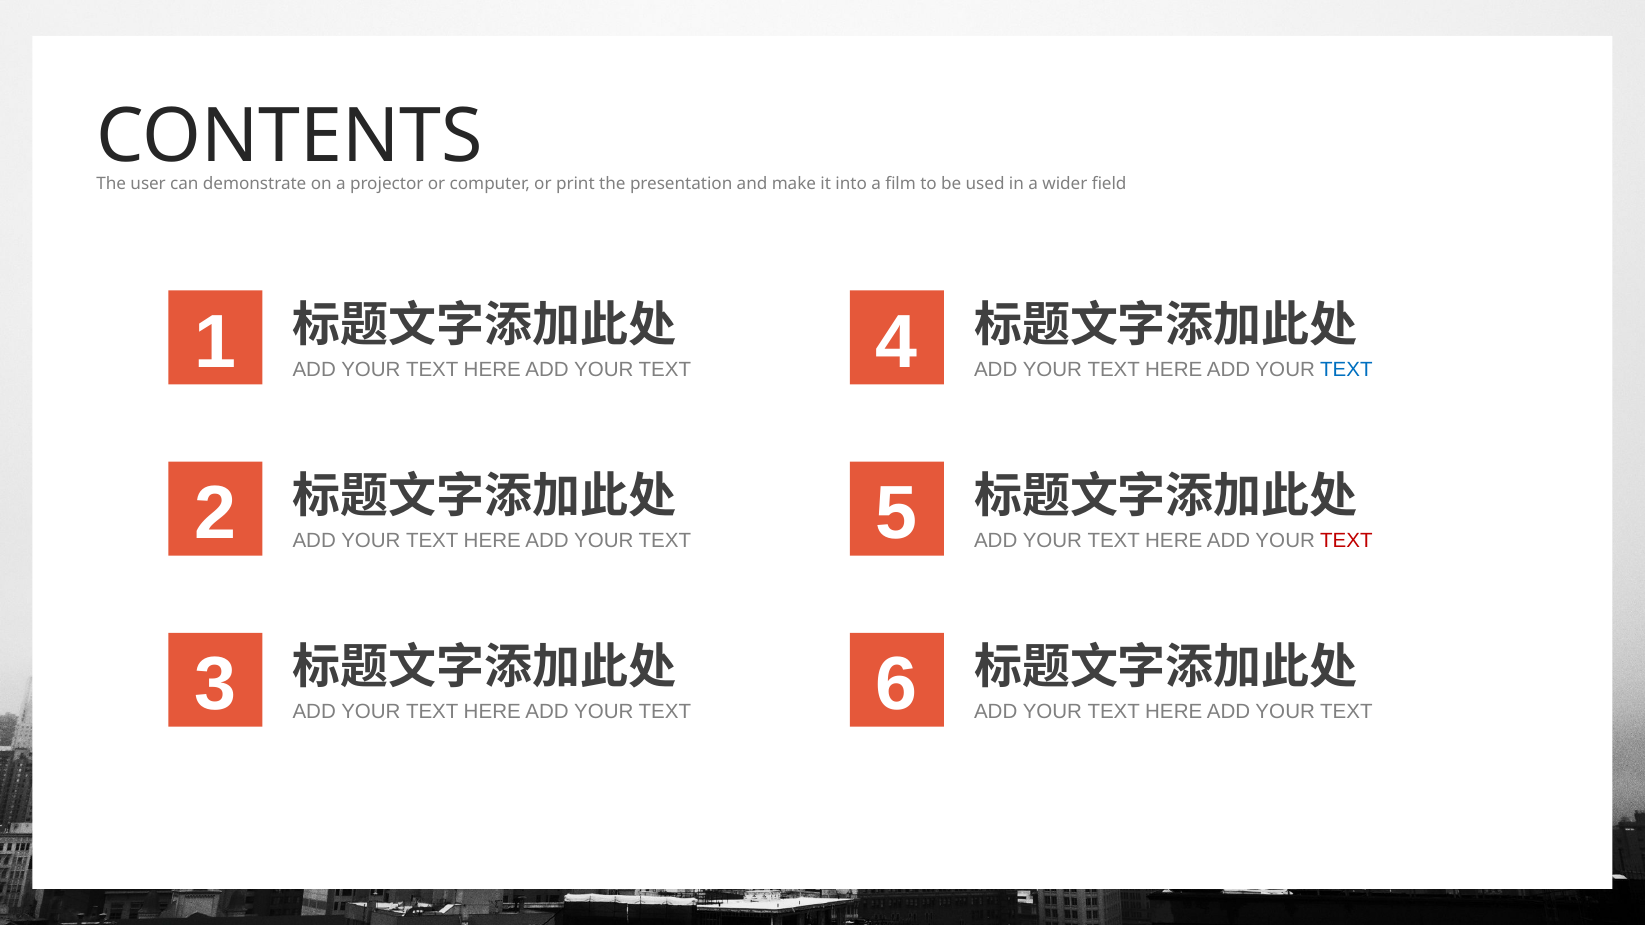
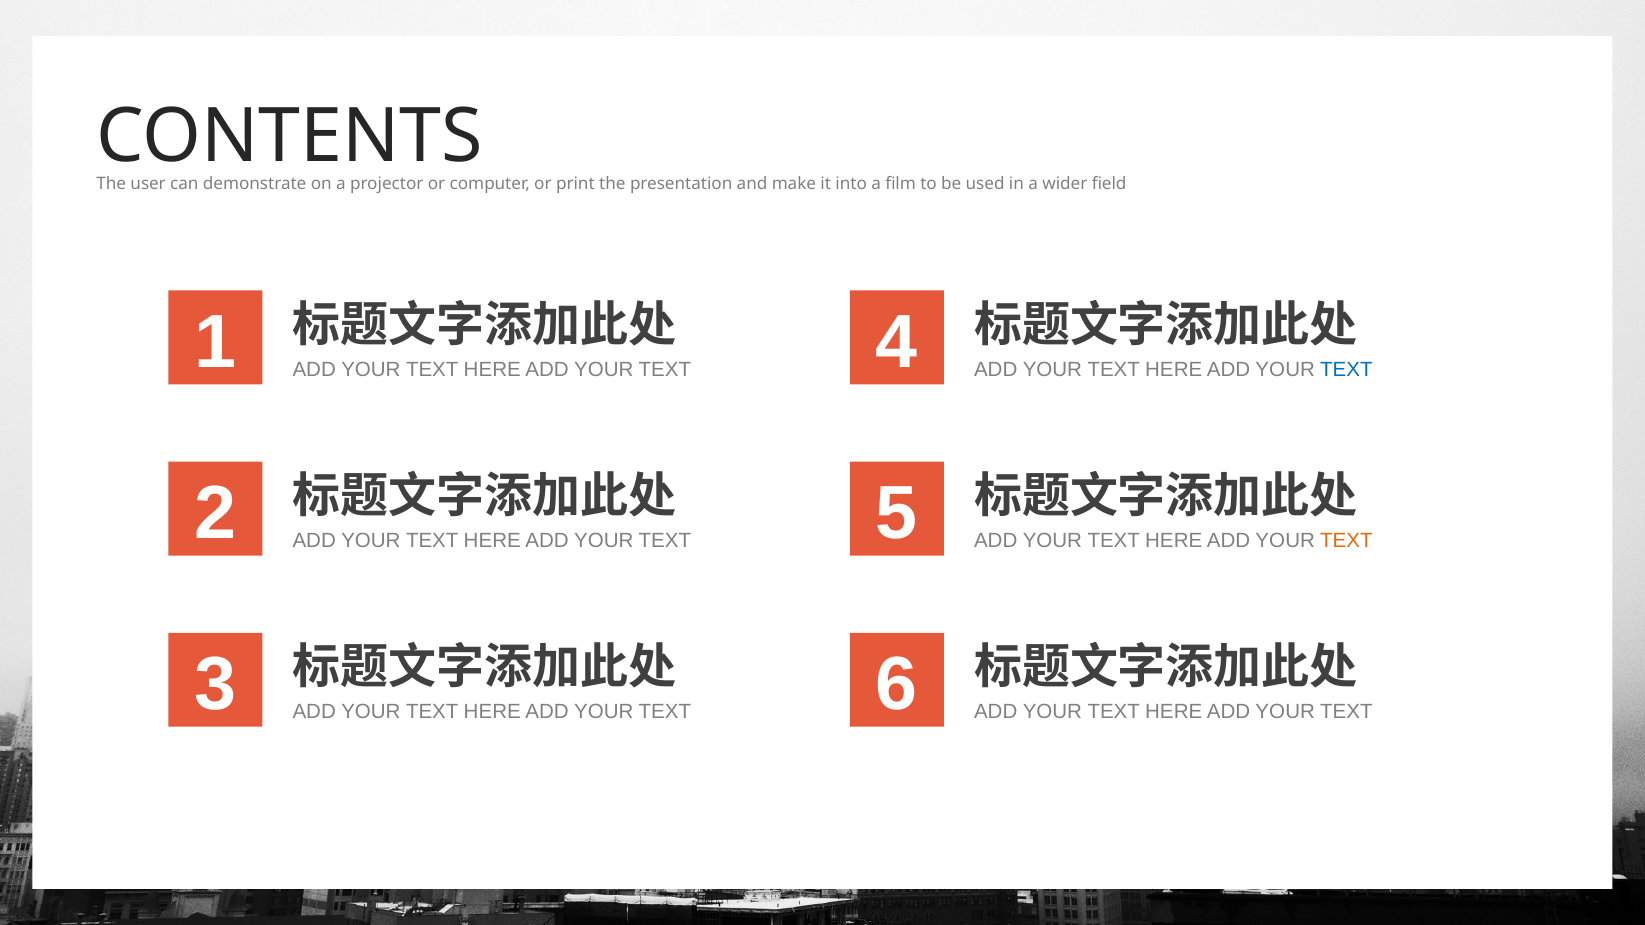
TEXT colour: red -> orange (1346, 541)
